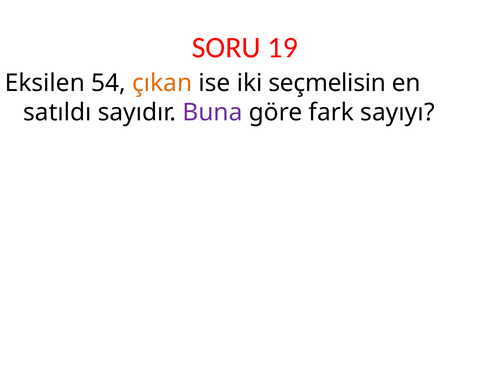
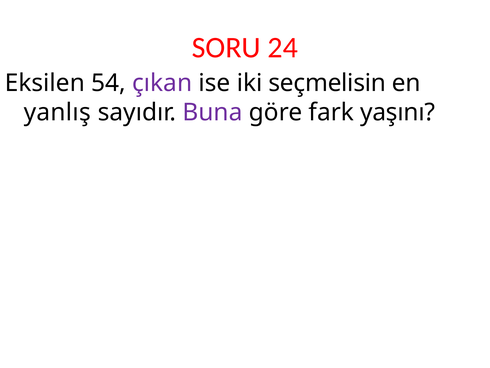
19: 19 -> 24 (283, 47)
çıkan colour: orange -> purple (162, 83)
satıldı: satıldı -> yanlış (57, 112)
sayıyı: sayıyı -> yaşını (398, 112)
